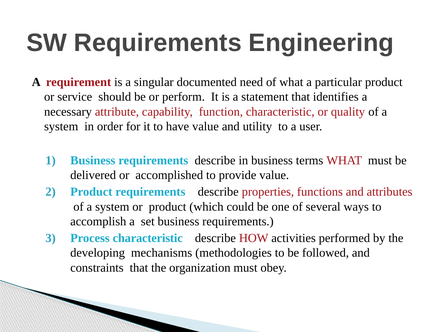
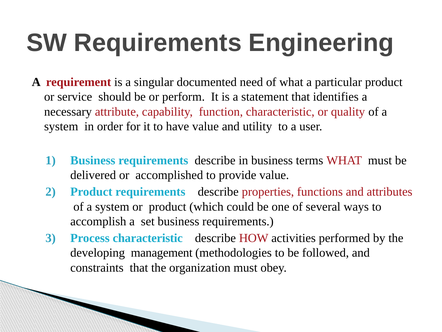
mechanisms: mechanisms -> management (162, 253)
